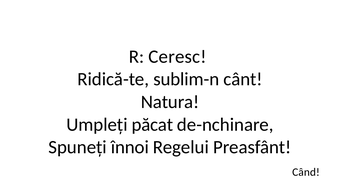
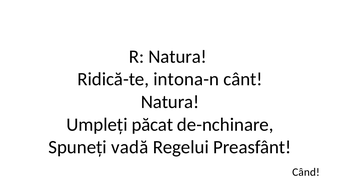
R Ceresc: Ceresc -> Natura (178, 57)
sublim-n: sublim-n -> intona-n (186, 79)
înnoi: înnoi -> vadă (130, 147)
